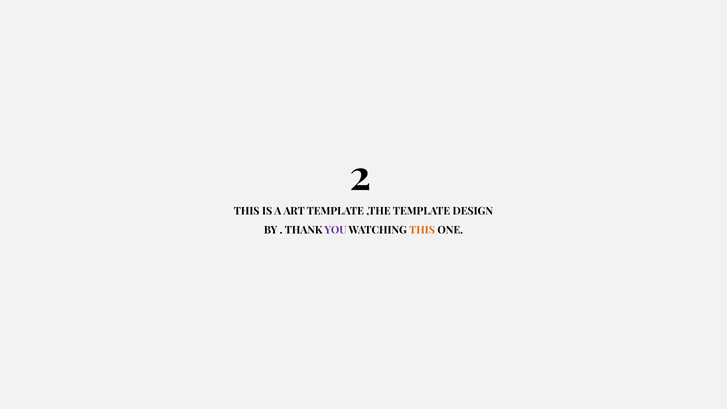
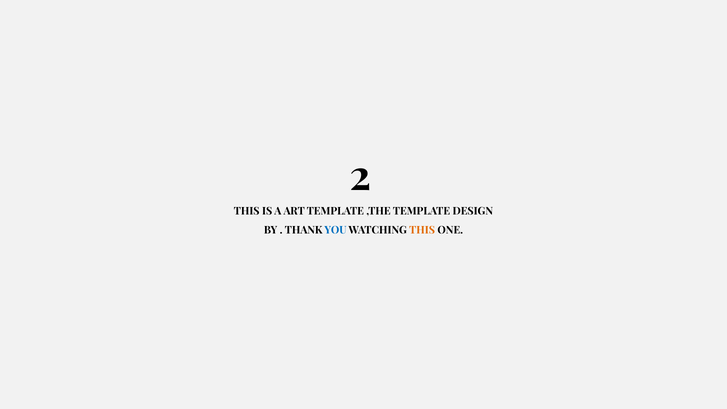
YOU colour: purple -> blue (336, 230)
